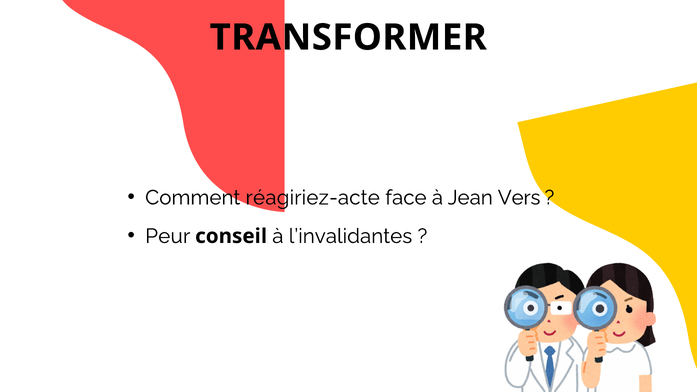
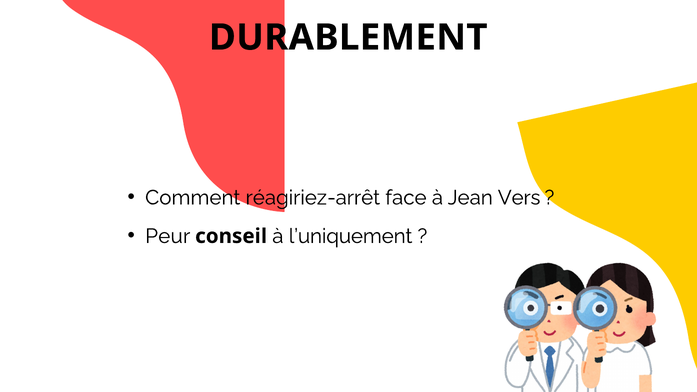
TRANSFORMER: TRANSFORMER -> DURABLEMENT (348, 37)
réagiriez-acte: réagiriez-acte -> réagiriez-arrêt (313, 198)
l’invalidantes: l’invalidantes -> l’uniquement (351, 236)
